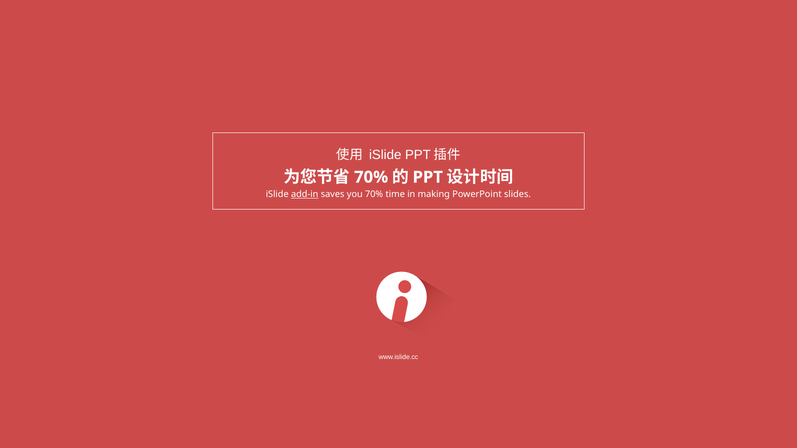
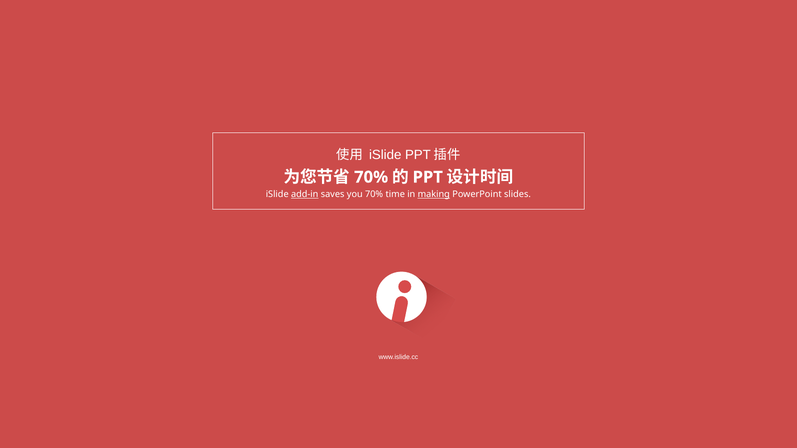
making underline: none -> present (434, 194)
